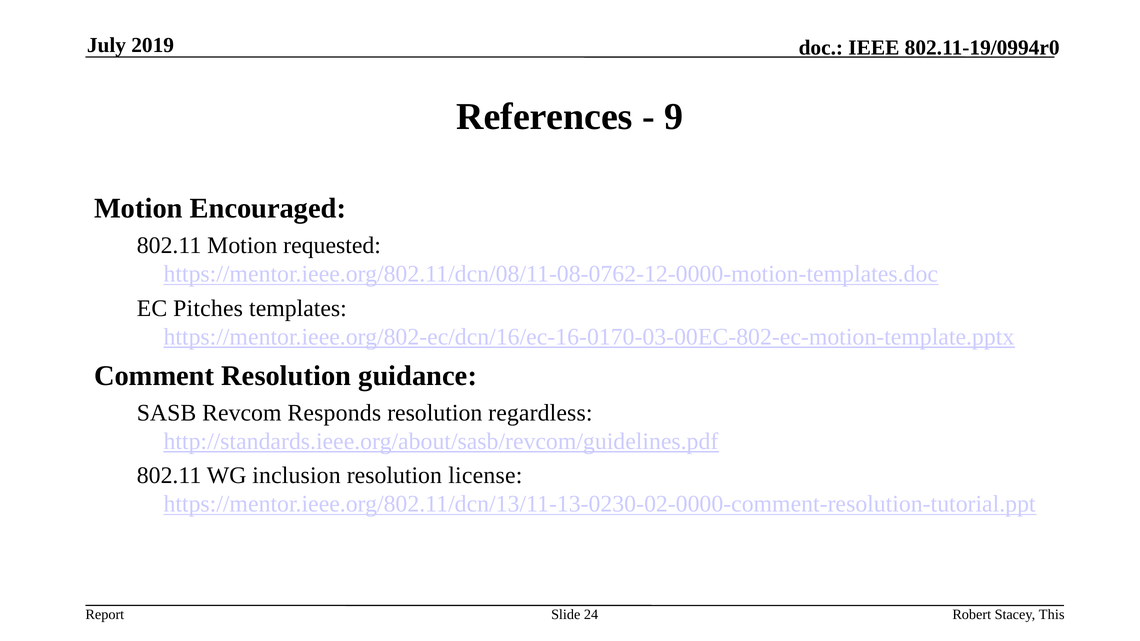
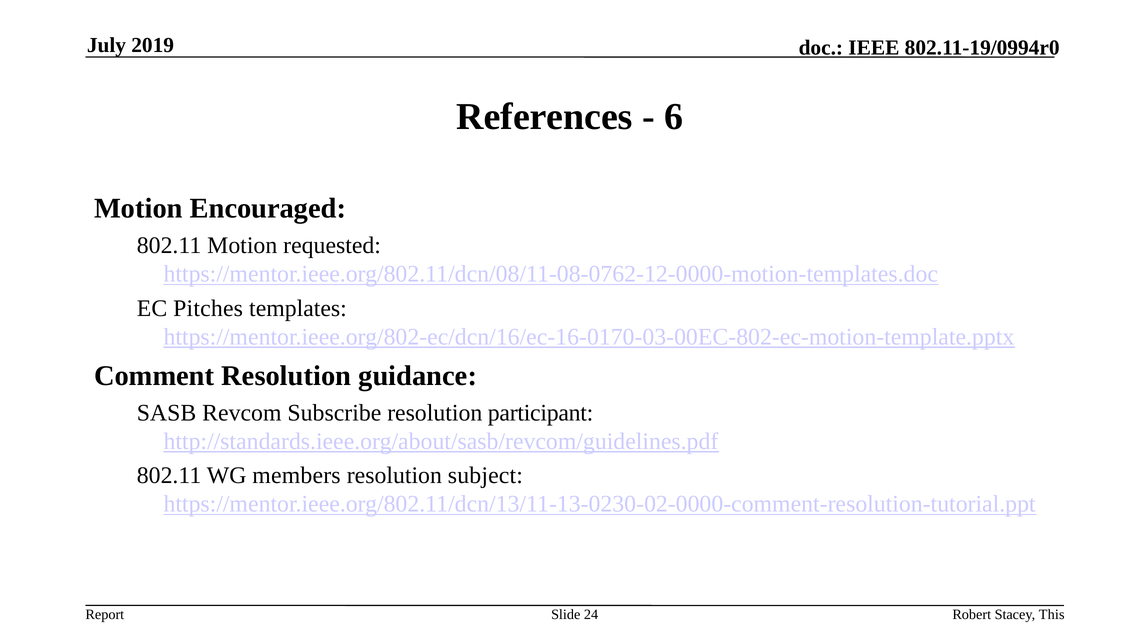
9: 9 -> 6 (674, 117)
Responds: Responds -> Subscribe (334, 413)
regardless: regardless -> participant (541, 413)
inclusion: inclusion -> members (296, 476)
license: license -> subject (485, 476)
